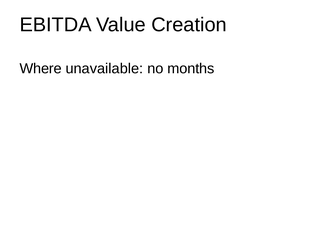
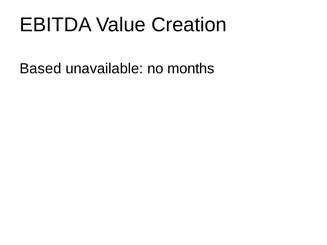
Where: Where -> Based (40, 69)
